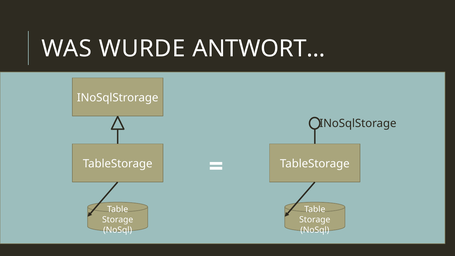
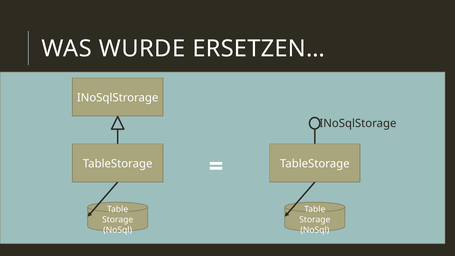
ANTWORT…: ANTWORT… -> ERSETZEN… (259, 49)
